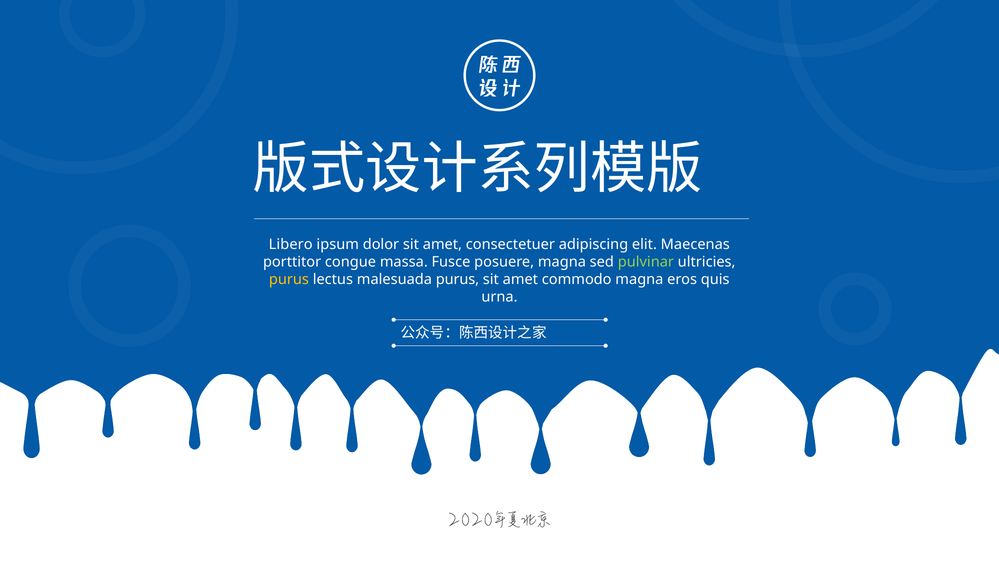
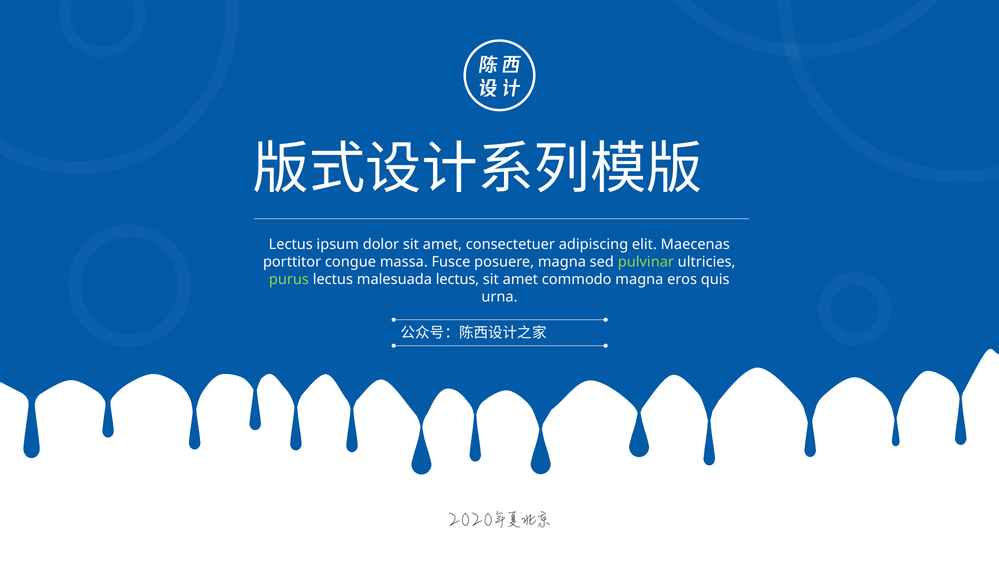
Libero: Libero -> Lectus (291, 244)
purus colour: yellow -> light green (289, 279)
malesuada purus: purus -> lectus (457, 279)
